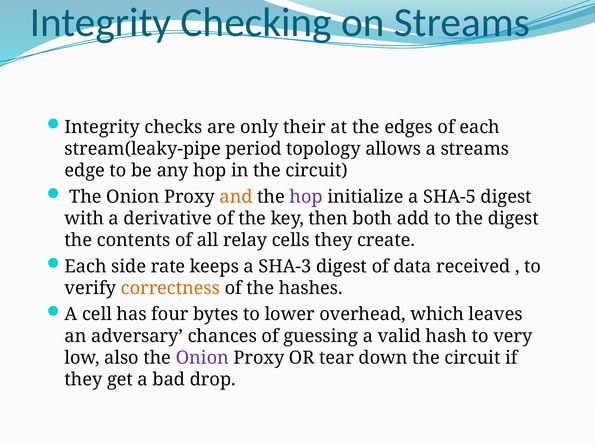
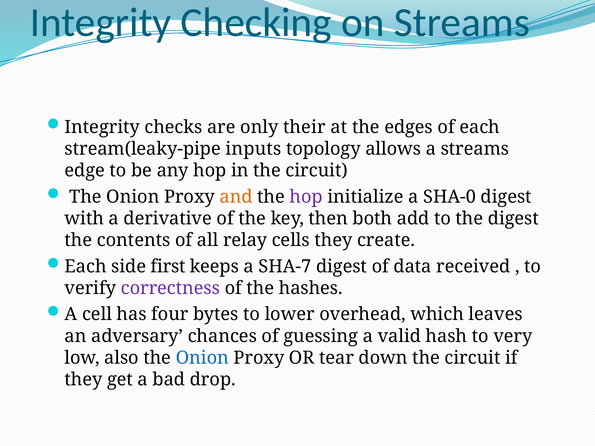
period: period -> inputs (253, 149)
SHA-5: SHA-5 -> SHA-0 (450, 197)
rate: rate -> first (168, 267)
SHA-3: SHA-3 -> SHA-7 (285, 267)
correctness colour: orange -> purple (170, 288)
Onion colour: purple -> blue (202, 358)
